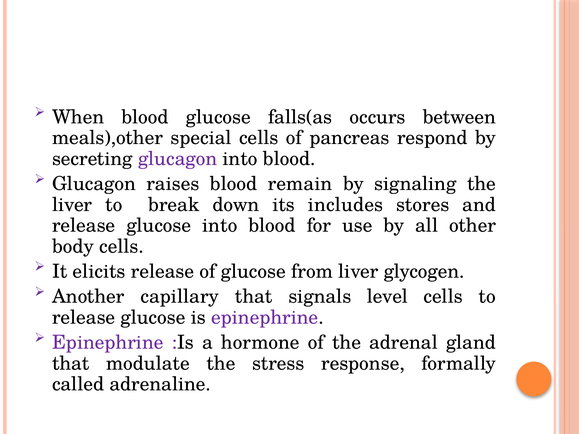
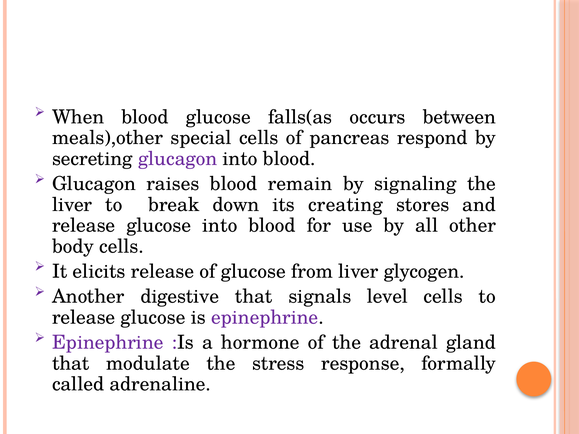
includes: includes -> creating (345, 205)
capillary: capillary -> digestive (180, 297)
